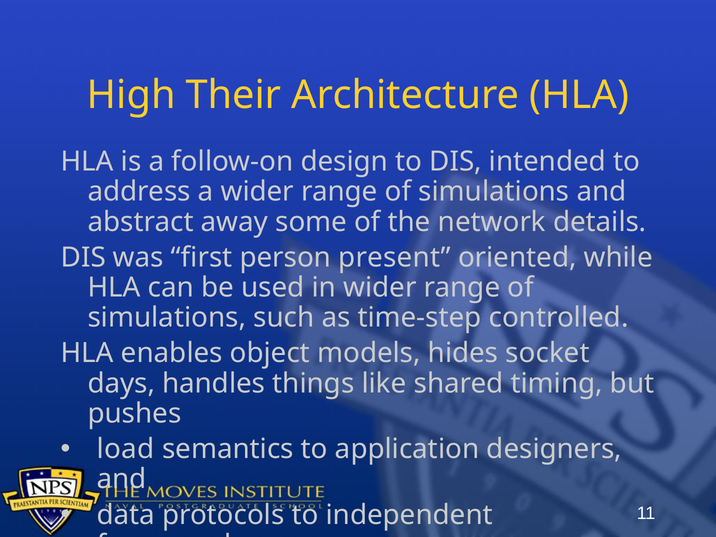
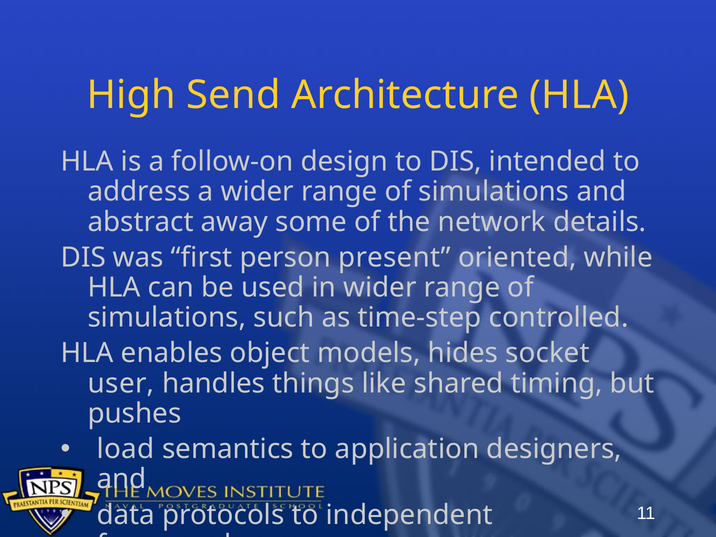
Their: Their -> Send (233, 95)
days: days -> user (121, 383)
